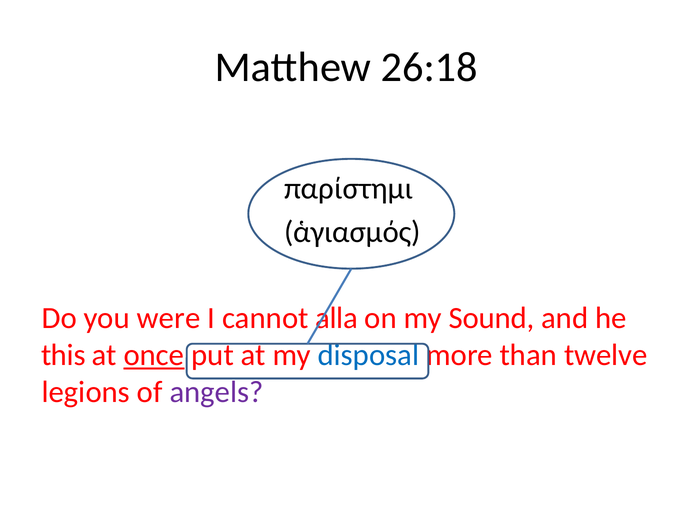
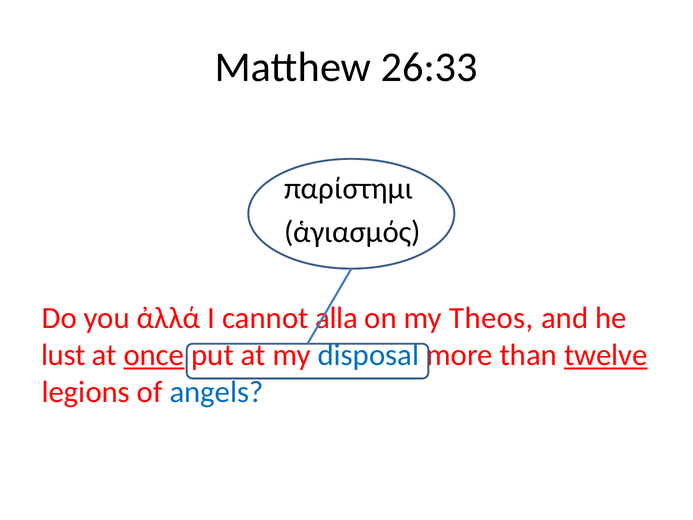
26:18: 26:18 -> 26:33 (429, 67)
were: were -> ἀλλά (169, 318)
Sound: Sound -> Theos (491, 318)
this: this -> lust (63, 355)
twelve underline: none -> present (606, 355)
angels colour: purple -> blue (217, 392)
